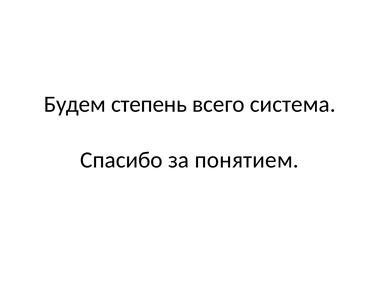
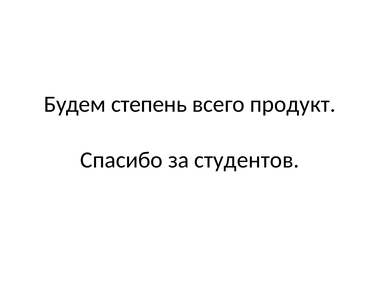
система: система -> продукт (293, 104)
понятием: понятием -> студентов (247, 160)
